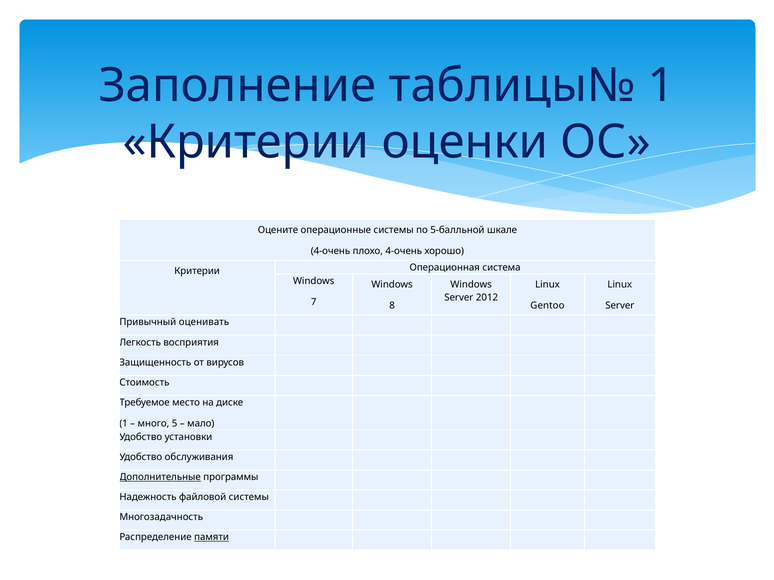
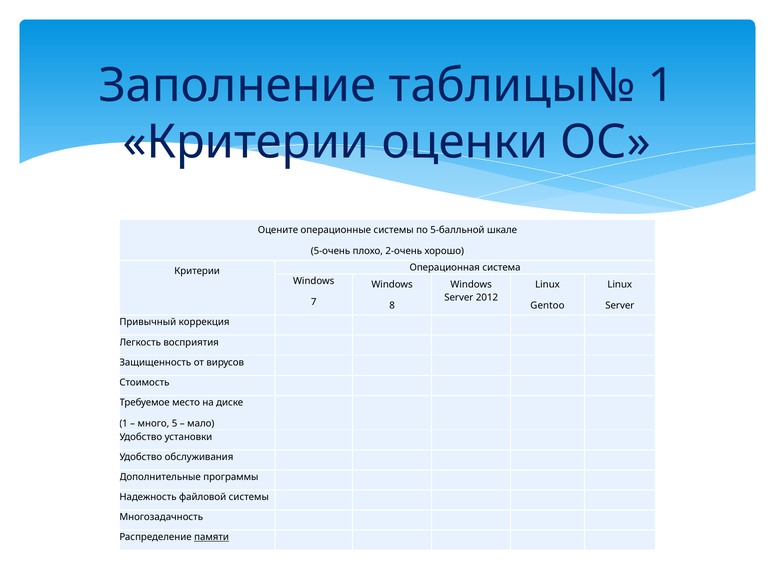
4-очень: 4-очень -> 5-очень (330, 251)
плохо 4-очень: 4-очень -> 2-очень (404, 251)
оценивать: оценивать -> коррекция (204, 323)
Дополнительные underline: present -> none (160, 477)
